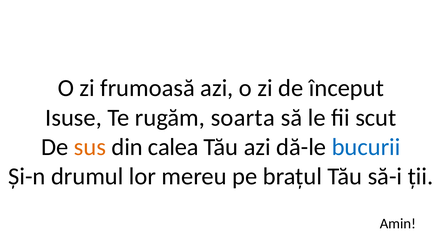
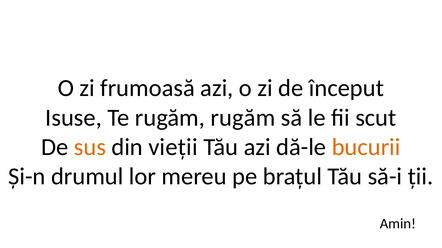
rugăm soarta: soarta -> rugăm (243, 118)
calea: calea -> vieții (173, 147)
bucurii colour: blue -> orange (366, 147)
